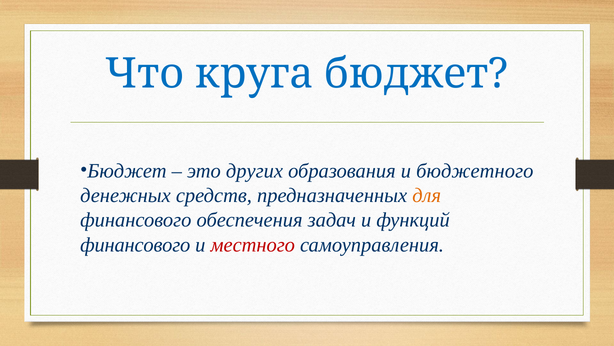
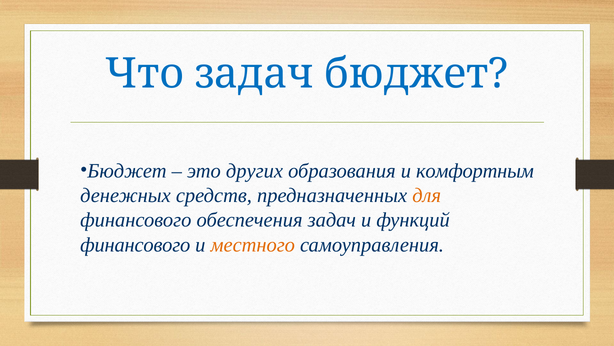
Что круга: круга -> задач (254, 74)
бюджетного: бюджетного -> комфортным (475, 171)
местного colour: red -> orange (253, 244)
